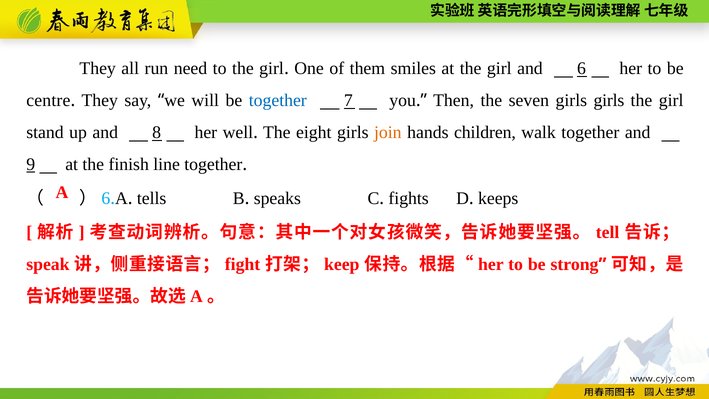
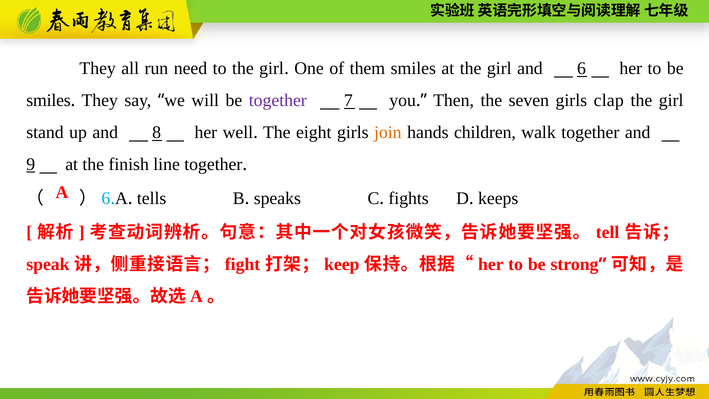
centre: centre -> smiles (49, 100)
together colour: blue -> purple (278, 100)
girls girls: girls -> clap (609, 100)
